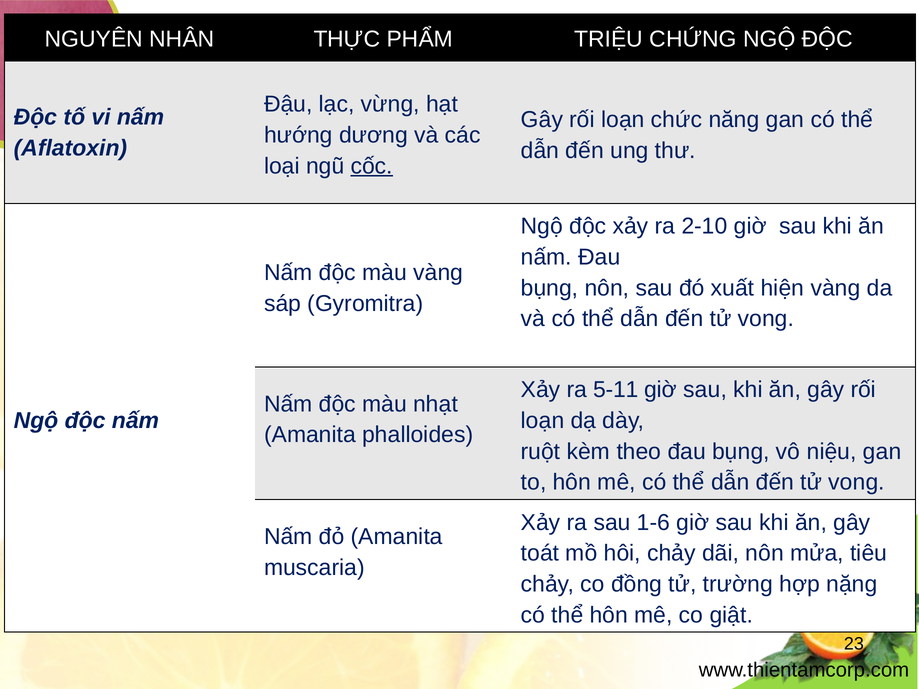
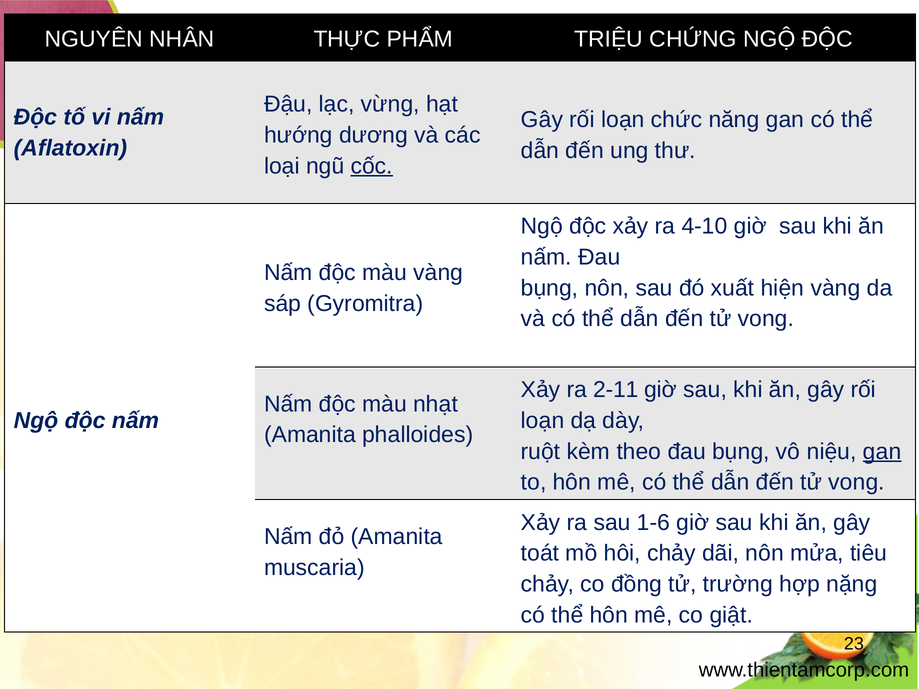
2-10: 2-10 -> 4-10 (705, 226)
5-11: 5-11 -> 2-11 (616, 390)
gan underline: none -> present (882, 452)
